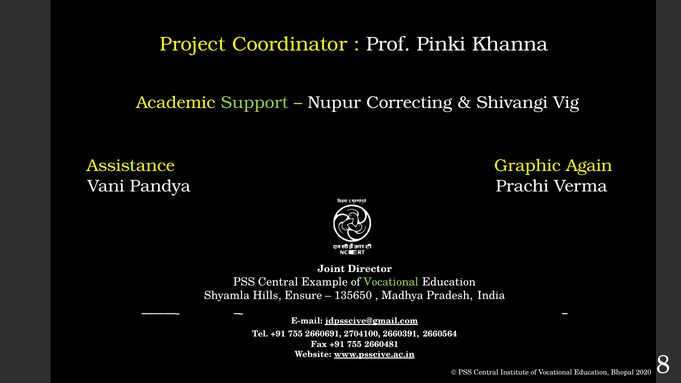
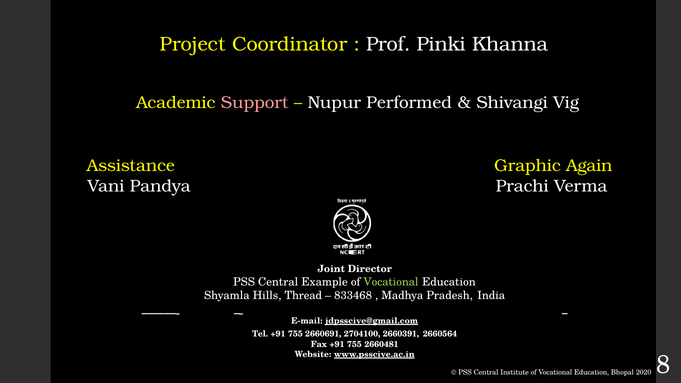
Support colour: light green -> pink (255, 103)
Correcting: Correcting -> Performed (409, 103)
Ensure: Ensure -> Thread (303, 296)
135650: 135650 -> 833468 (353, 296)
